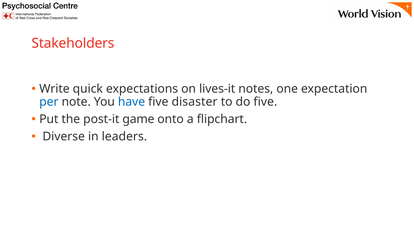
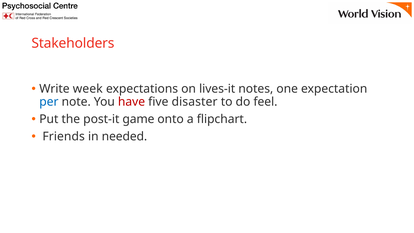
quick: quick -> week (88, 89)
have colour: blue -> red (132, 102)
do five: five -> feel (265, 102)
Diverse: Diverse -> Friends (64, 137)
leaders: leaders -> needed (124, 137)
